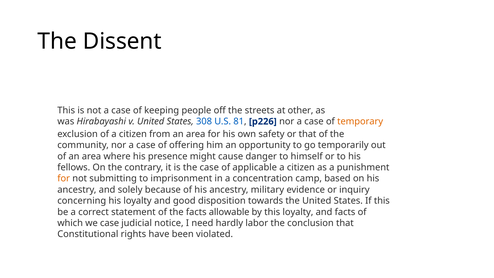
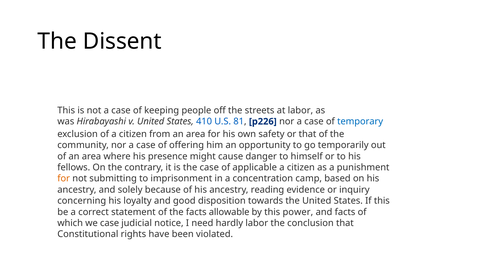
at other: other -> labor (300, 110)
308: 308 -> 410 (204, 121)
temporary colour: orange -> blue (360, 121)
military: military -> reading (267, 190)
this loyalty: loyalty -> power (298, 212)
